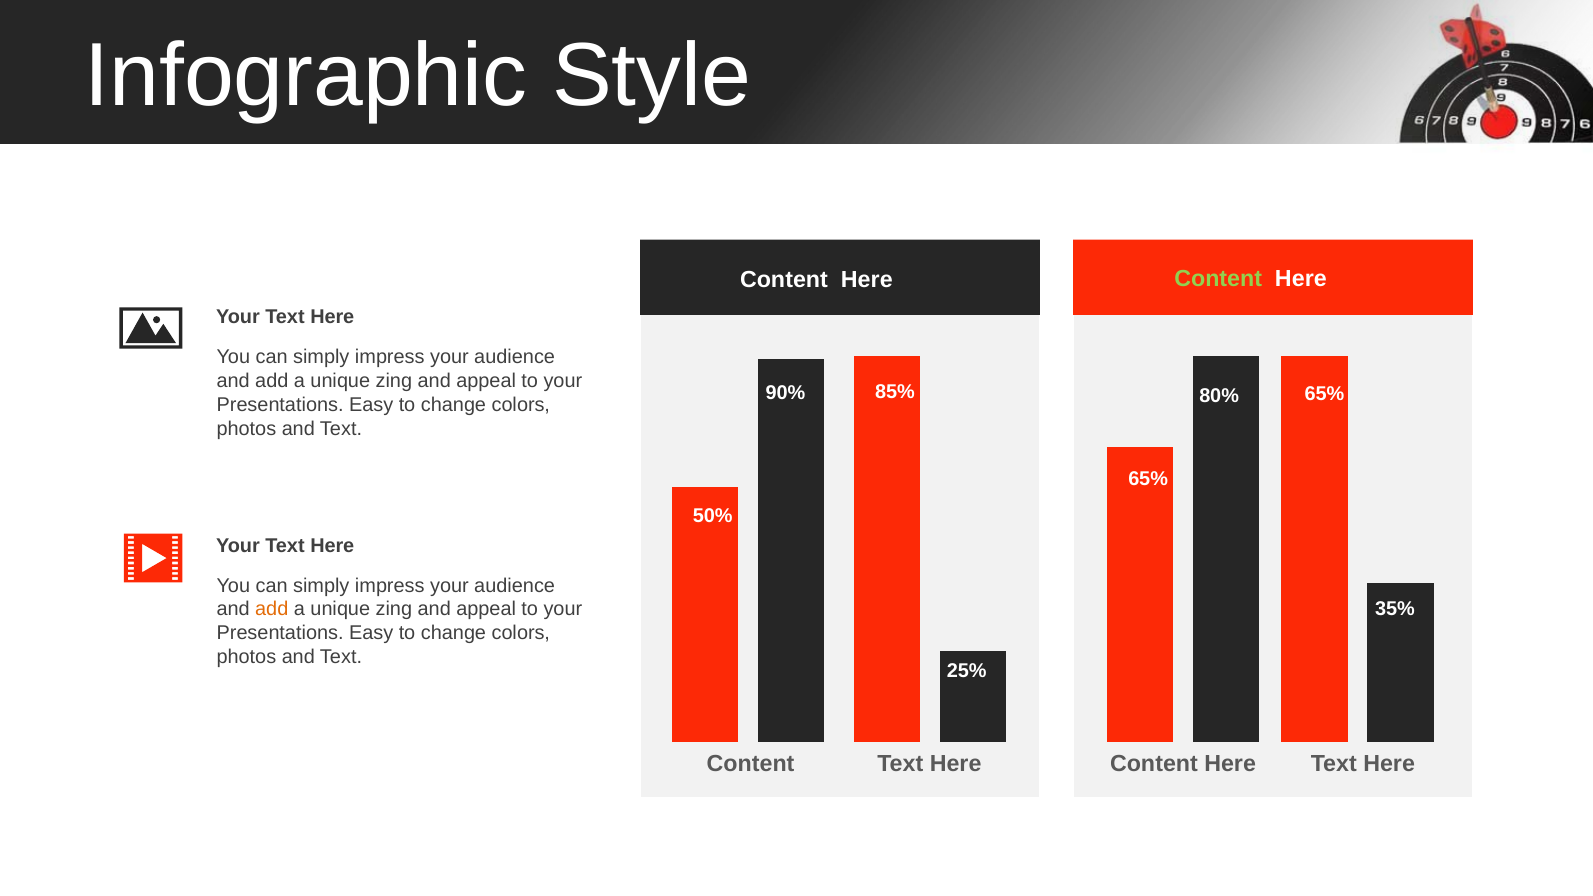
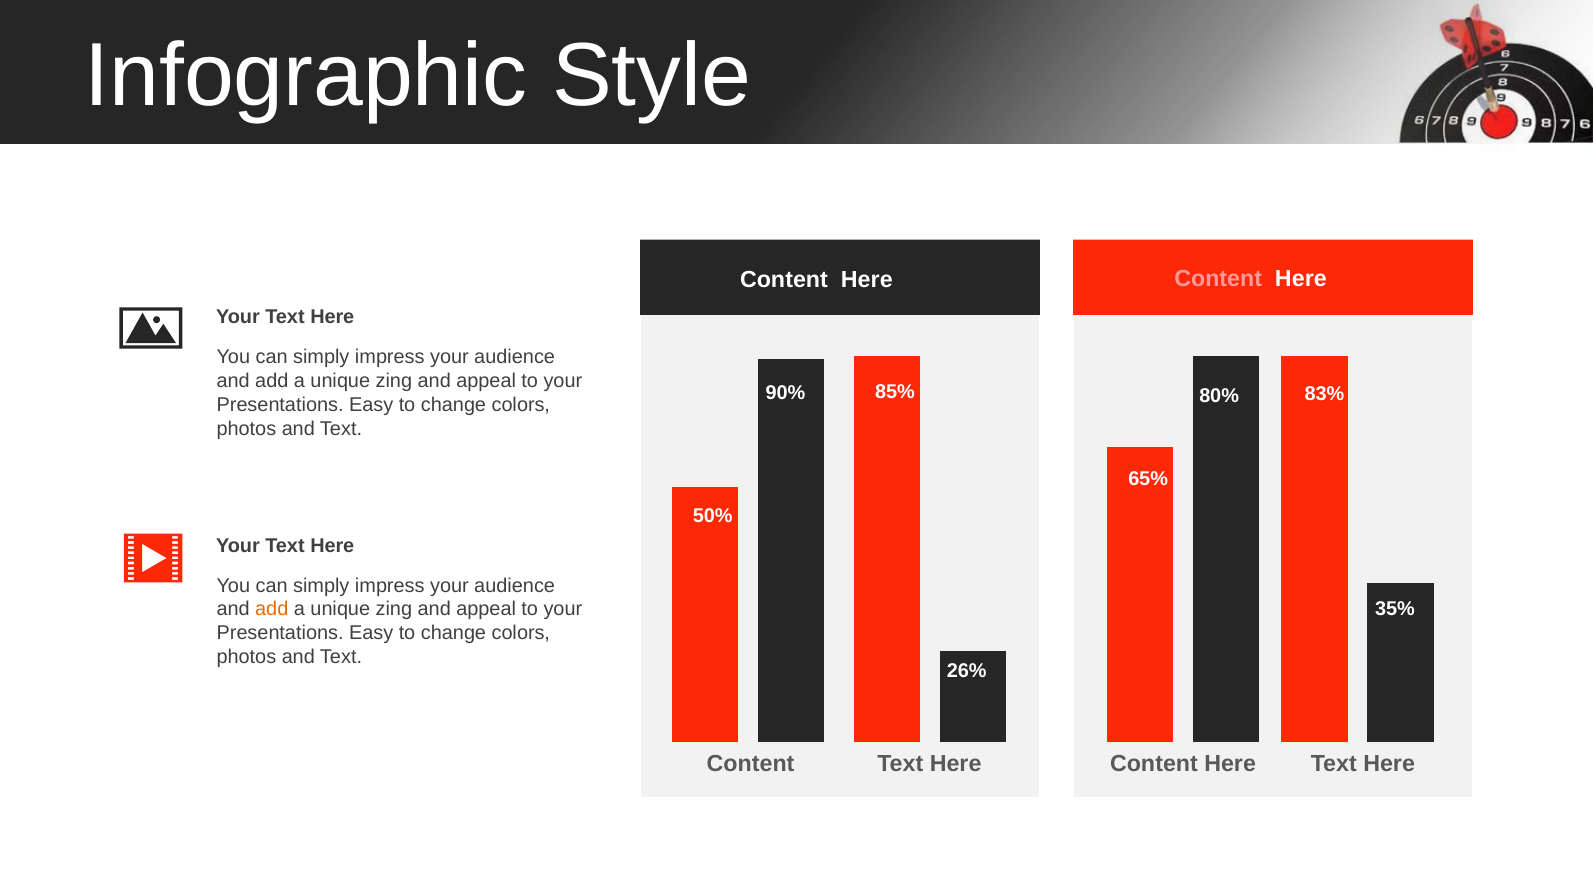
Content colour: light green -> pink (1218, 279)
65%: 65% -> 83% (1324, 394)
25%: 25% -> 26% (967, 671)
